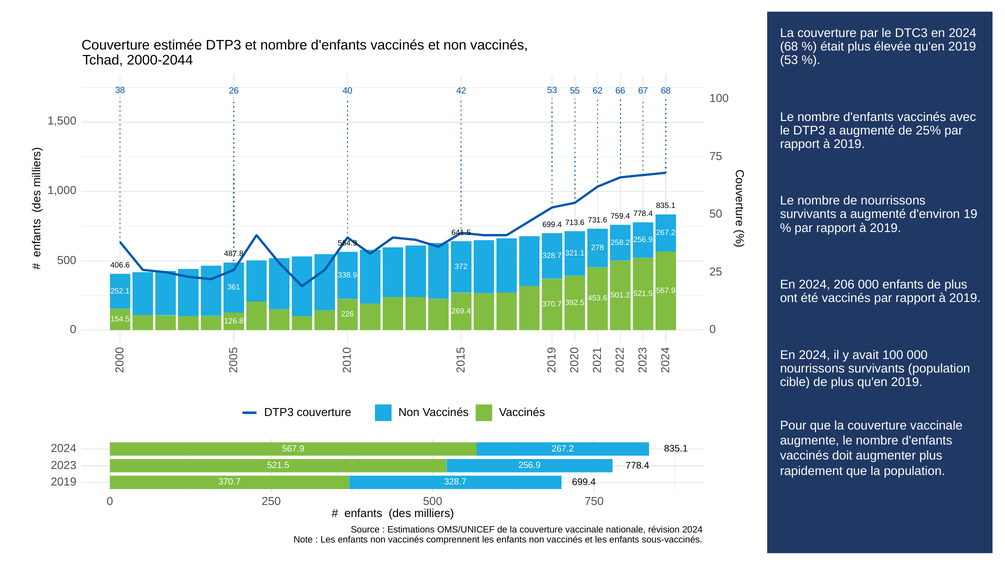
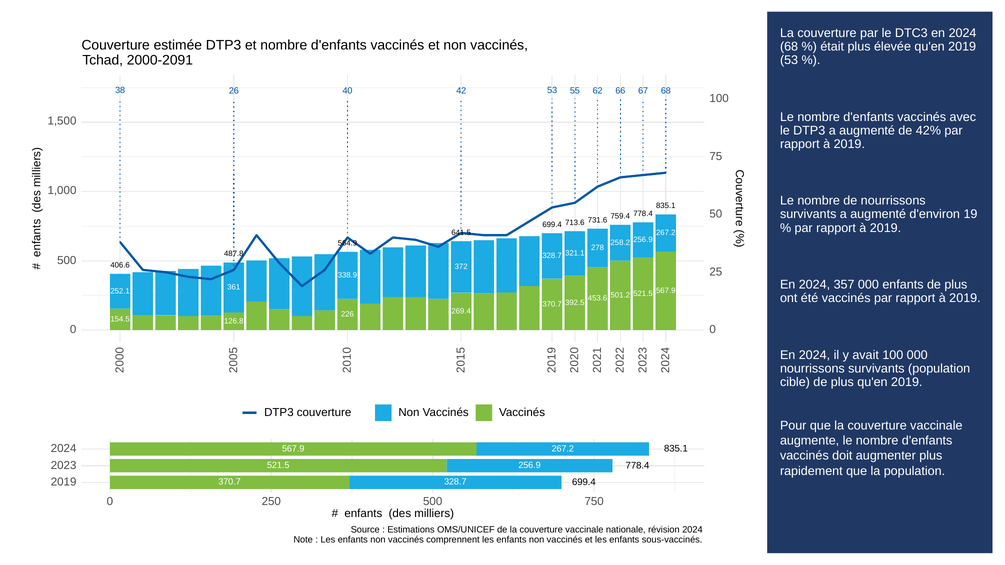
2000-2044: 2000-2044 -> 2000-2091 (160, 60)
25%: 25% -> 42% (928, 131)
206: 206 -> 357 (844, 285)
